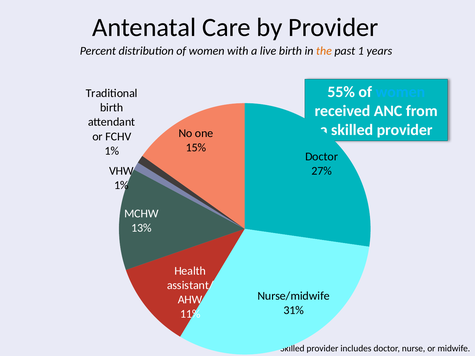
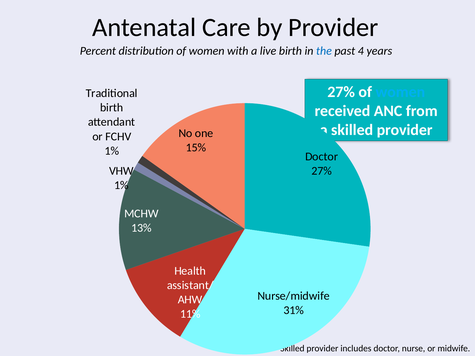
the colour: orange -> blue (324, 51)
1: 1 -> 4 (361, 51)
55%: 55% -> 27% (341, 92)
